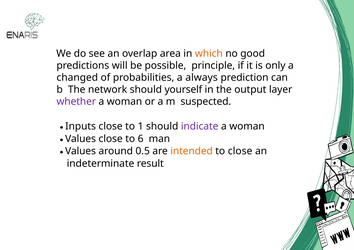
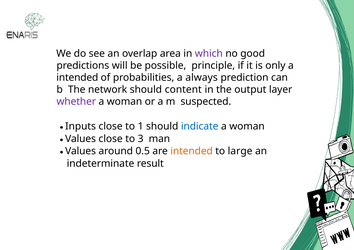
which colour: orange -> purple (209, 54)
changed: changed -> intended (77, 78)
yourself: yourself -> content (183, 90)
indicate colour: purple -> blue (200, 126)
6: 6 -> 3 (141, 139)
to close: close -> large (240, 151)
